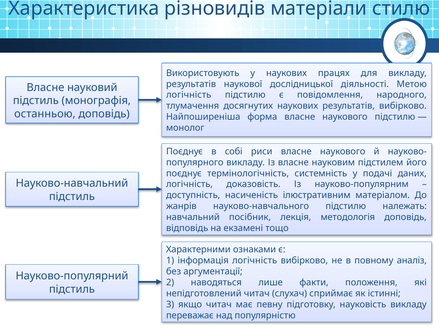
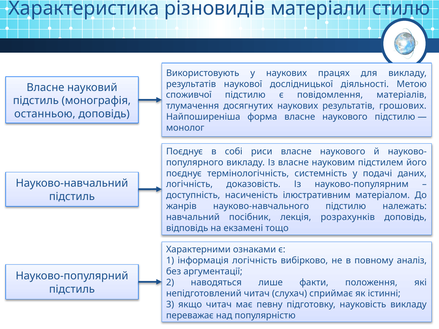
логічність: логічність -> споживчої (189, 95)
народного: народного -> матеріалів (402, 95)
результатів вибірково: вибірково -> грошових (403, 106)
методологія: методологія -> розрахунків (348, 217)
